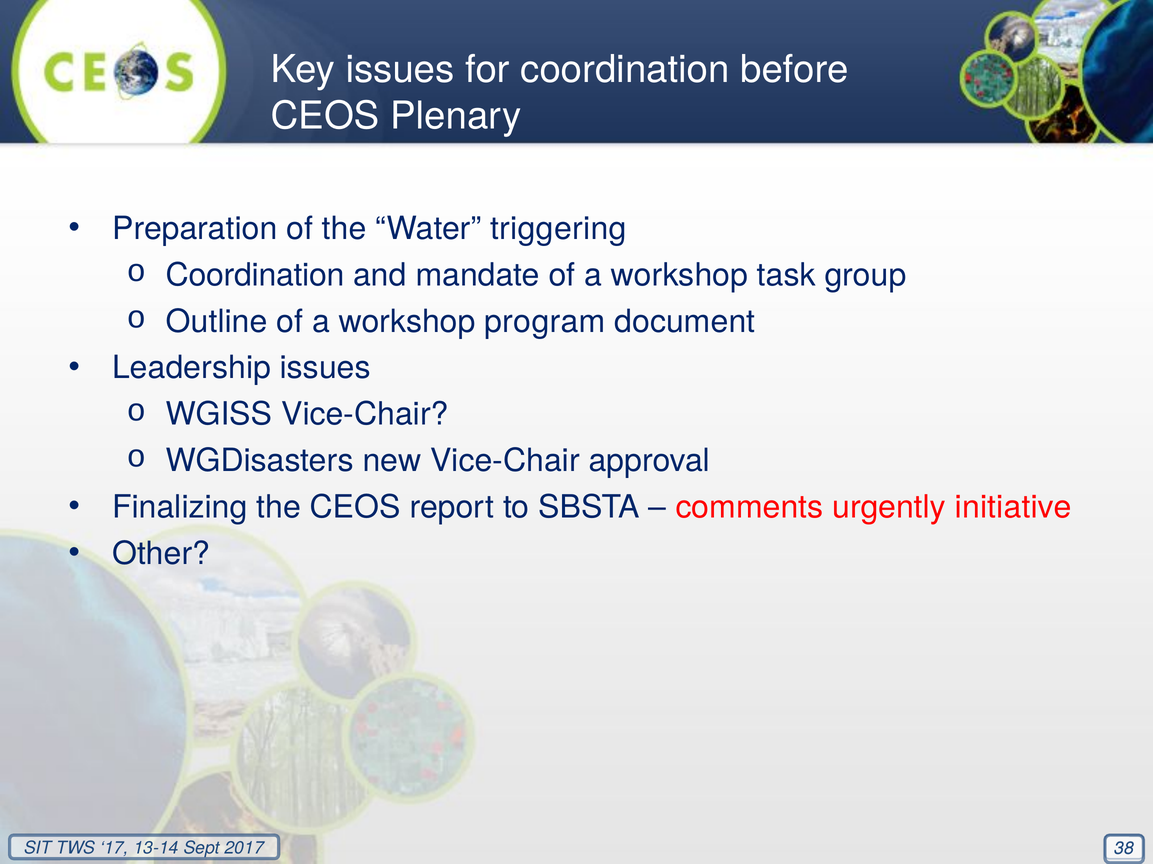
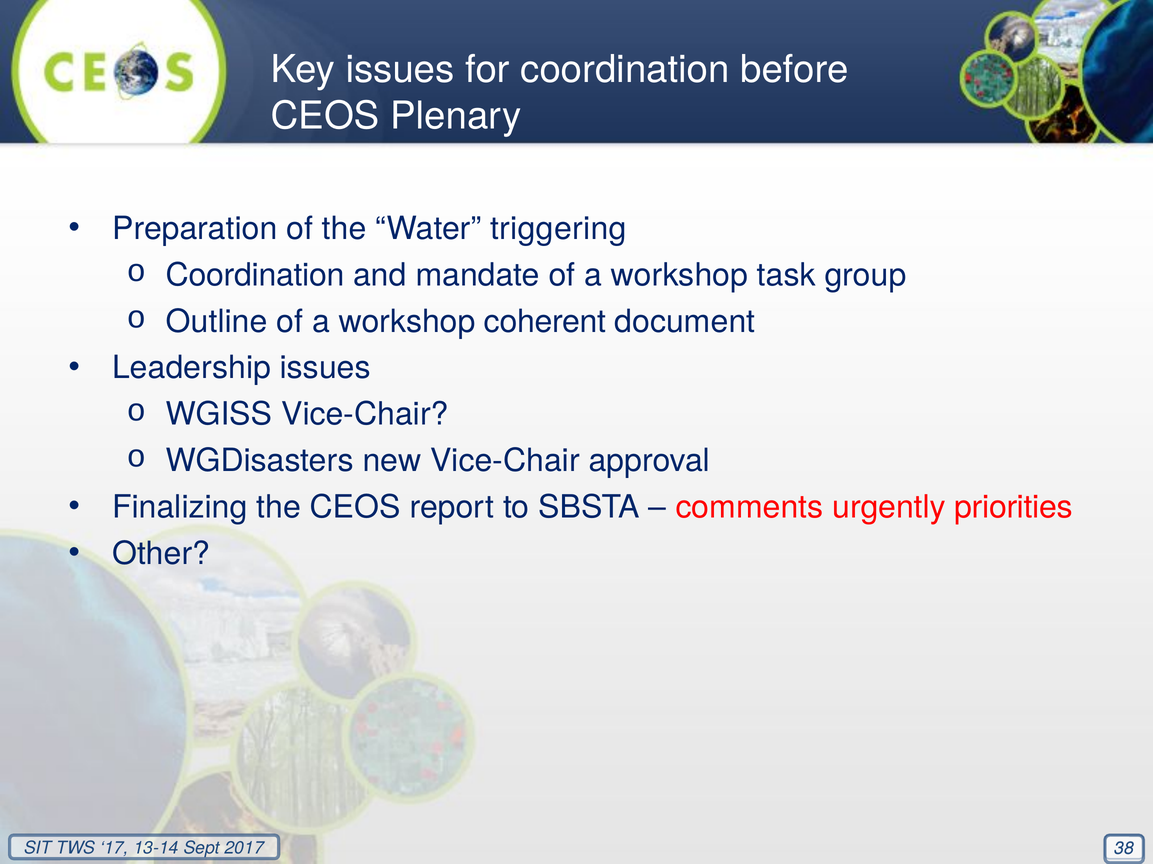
program: program -> coherent (545, 322)
initiative: initiative -> priorities (1014, 508)
